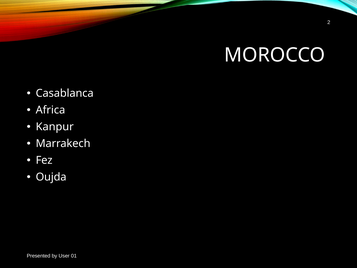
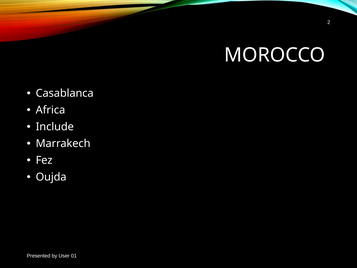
Kanpur: Kanpur -> Include (55, 127)
